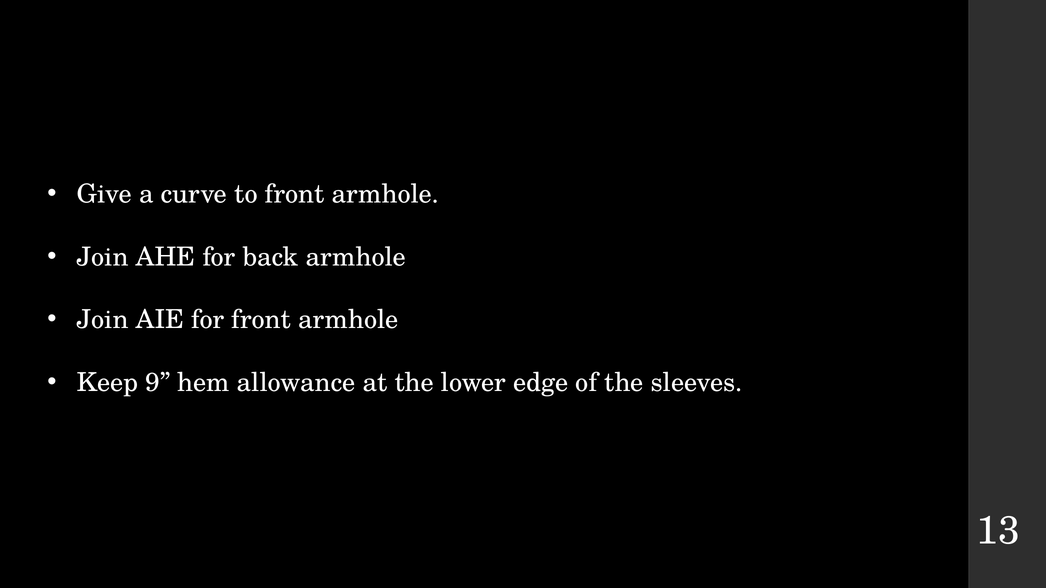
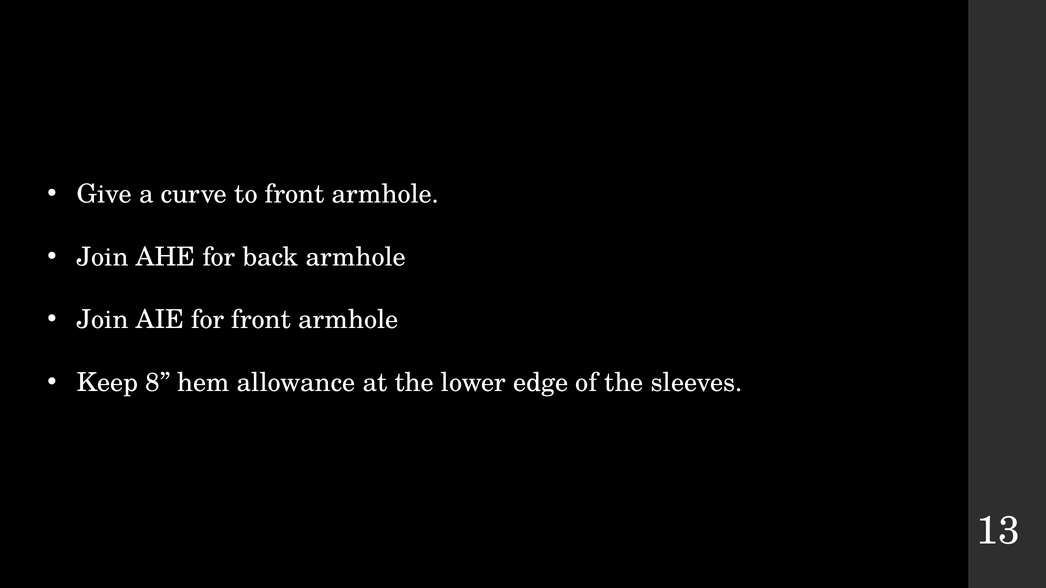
9: 9 -> 8 (158, 383)
